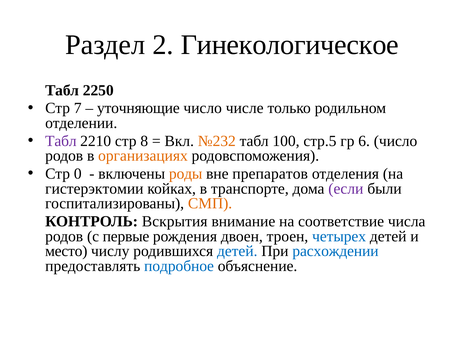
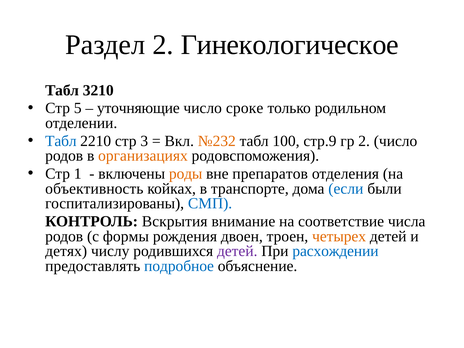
2250: 2250 -> 3210 (98, 90)
7: 7 -> 5 (78, 108)
числе: числе -> сроке (245, 108)
Табл colour: purple -> blue (61, 141)
8: 8 -> 3 (144, 141)
стр.5: стр.5 -> стр.9 (320, 141)
гр 6: 6 -> 2 (364, 141)
0: 0 -> 1 (78, 174)
гистерэктомии: гистерэктомии -> объективность (94, 189)
если colour: purple -> blue (346, 189)
СМП colour: orange -> blue (210, 204)
первые: первые -> формы (126, 236)
четырех colour: blue -> orange (339, 236)
место: место -> детях (66, 251)
детей colour: blue -> purple (237, 251)
